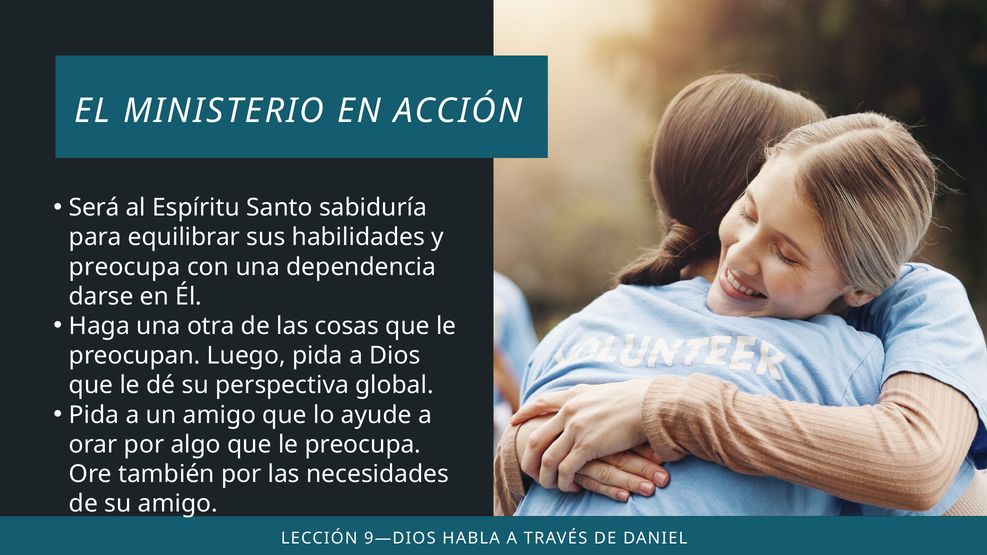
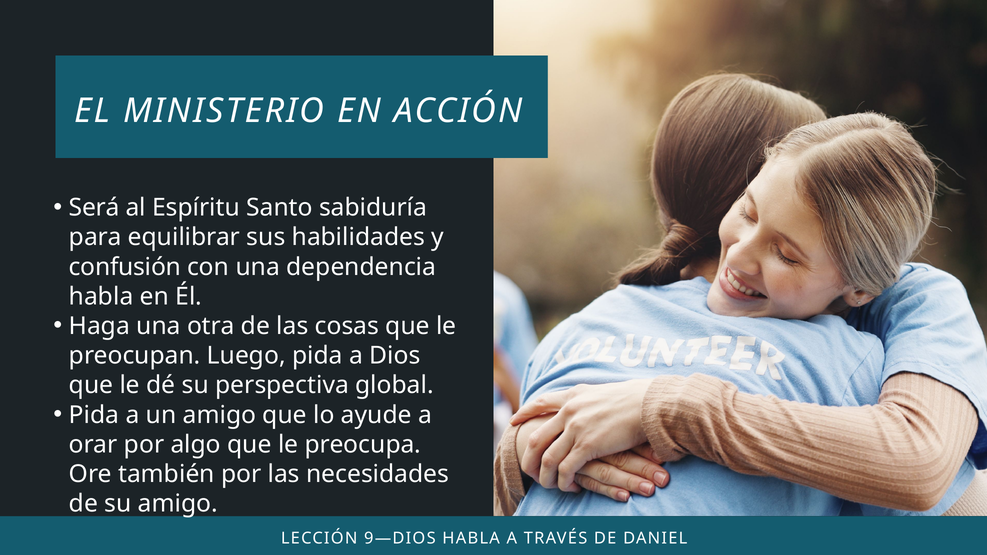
preocupa: preocupa -> confusión (125, 267)
darse: darse -> habla (101, 297)
